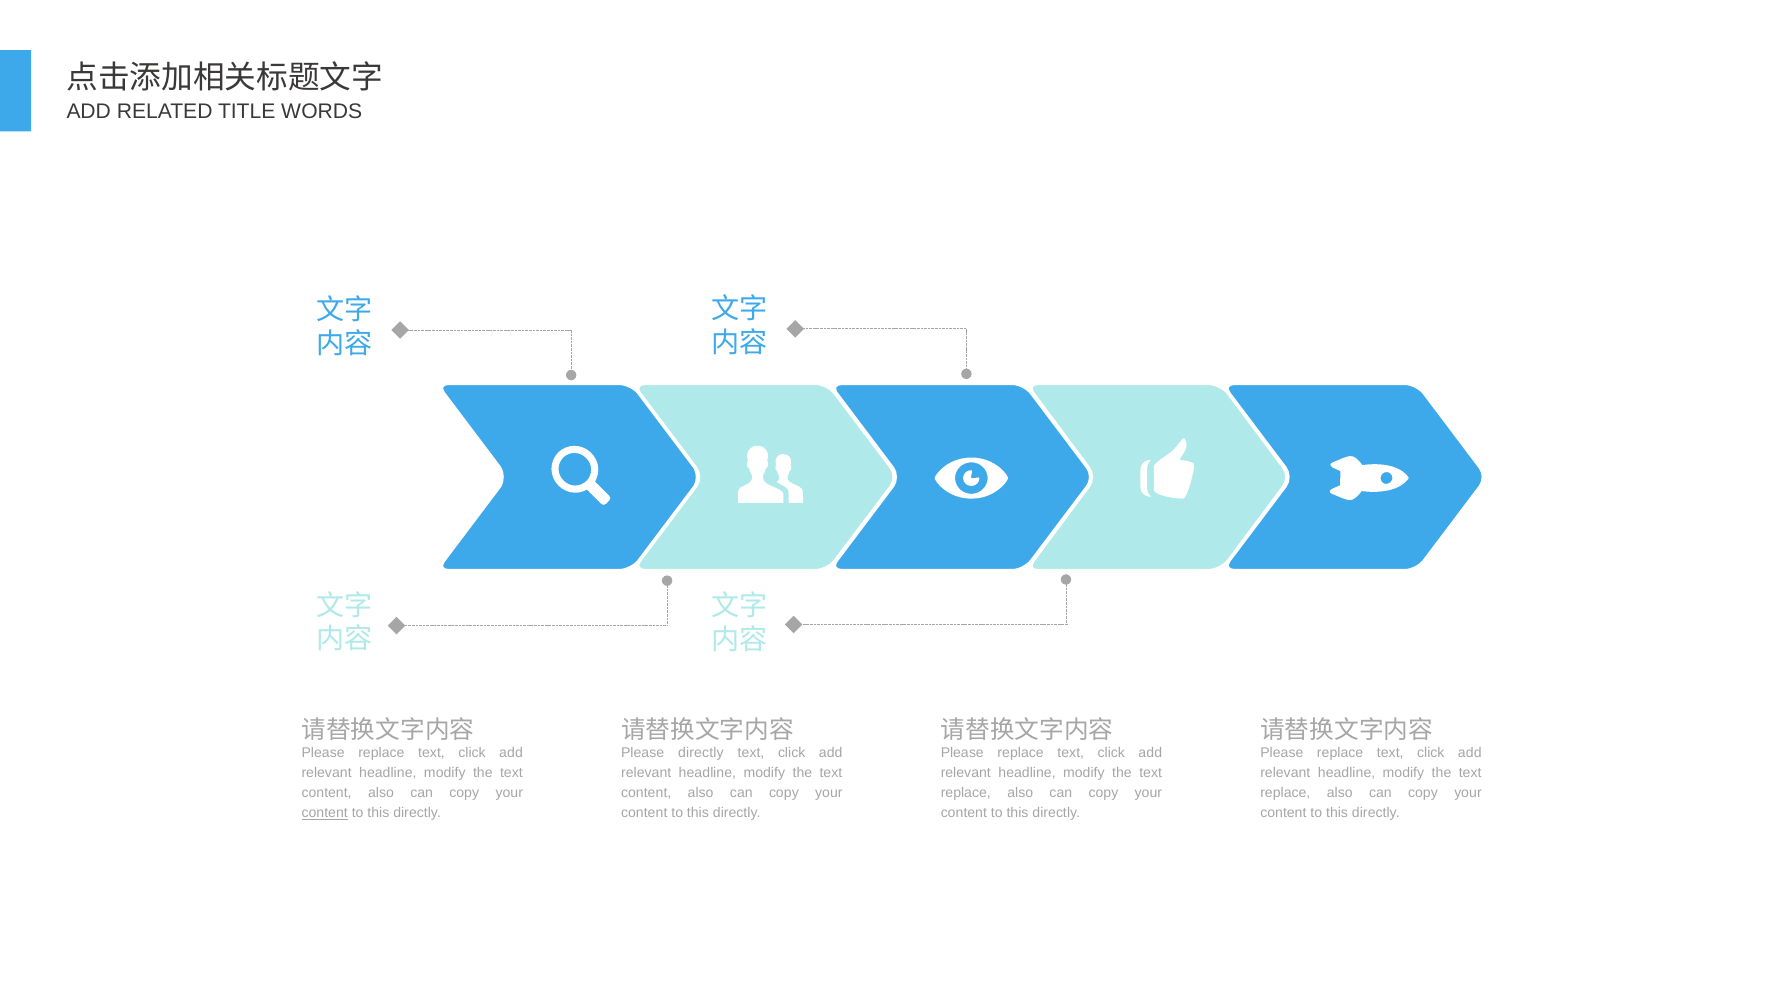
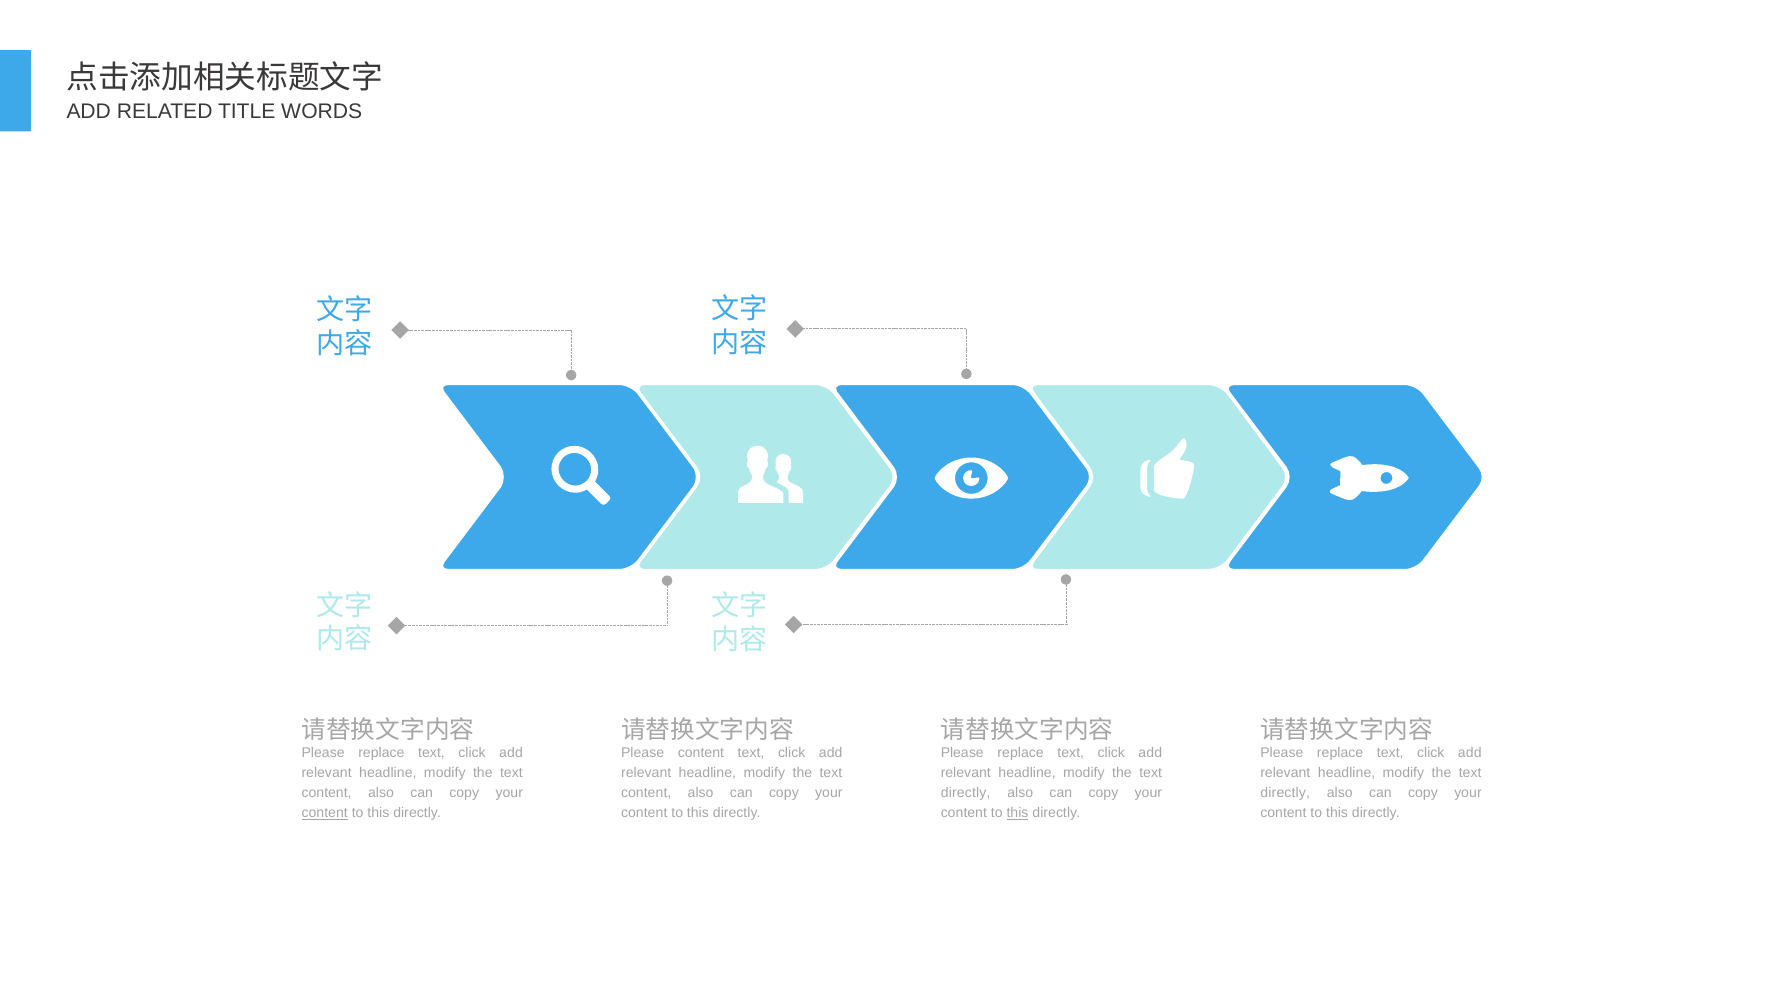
Please directly: directly -> content (701, 753)
replace: replace -> directly (966, 793)
replace: replace -> directly (1285, 793)
this underline: none -> present (1017, 813)
